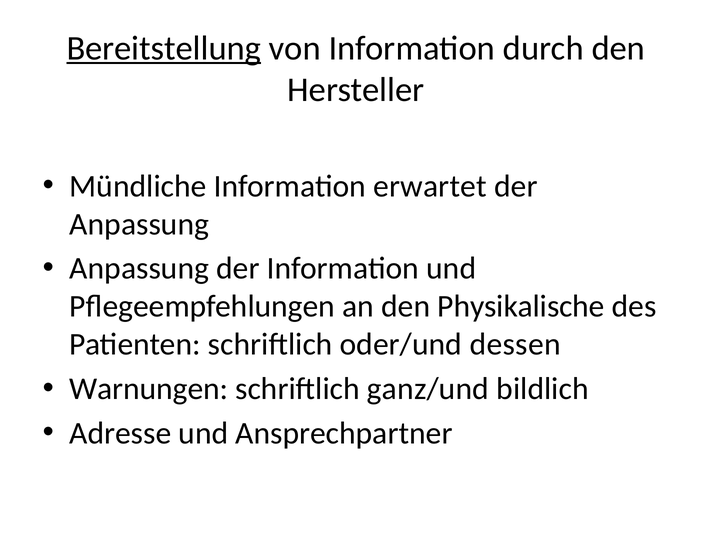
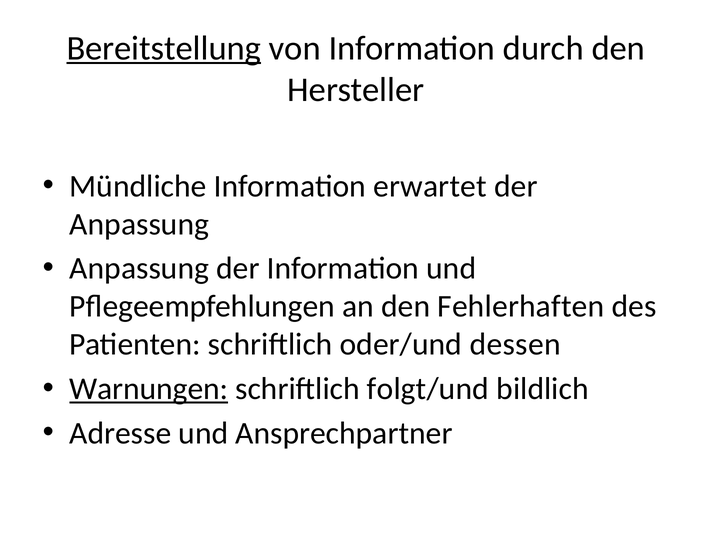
Physikalische: Physikalische -> Fehlerhaften (521, 306)
Warnungen underline: none -> present (149, 389)
ganz/und: ganz/und -> folgt/und (428, 389)
